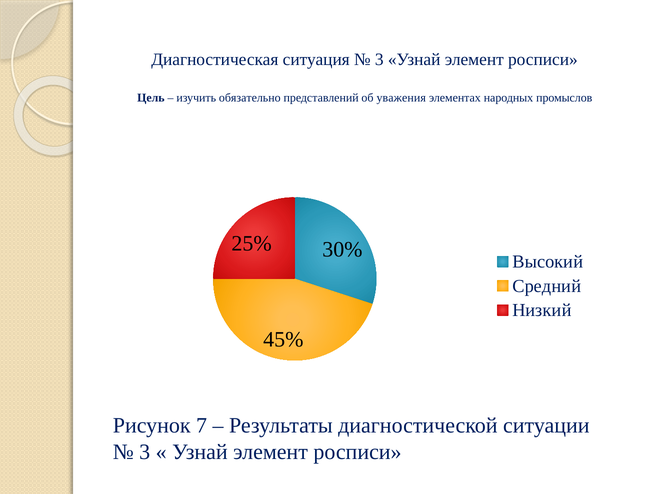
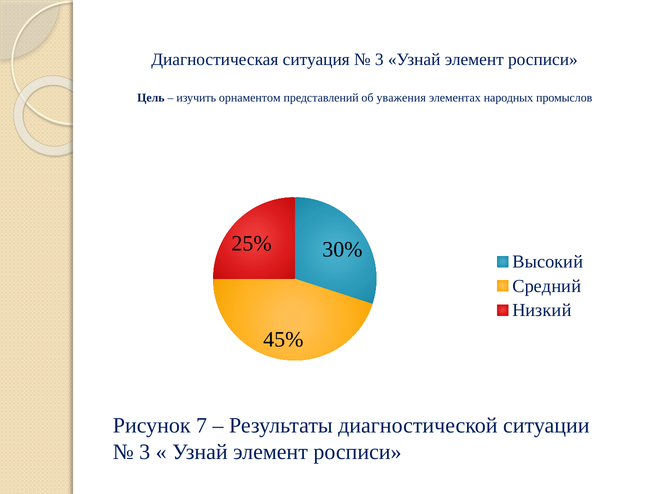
обязательно: обязательно -> орнаментом (250, 98)
